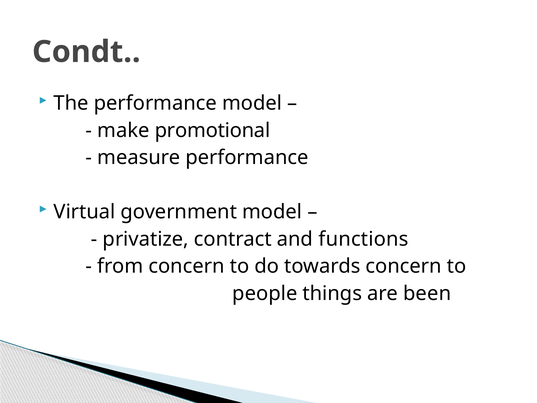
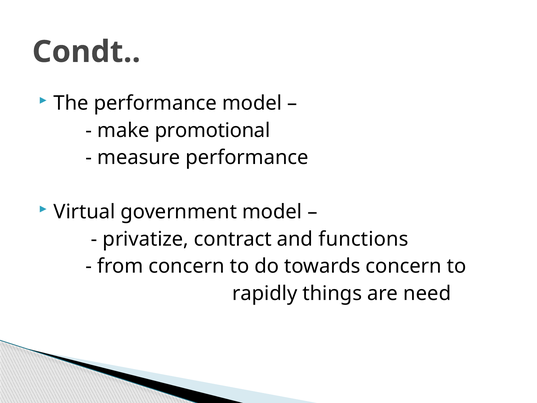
people: people -> rapidly (265, 293)
been: been -> need (427, 293)
